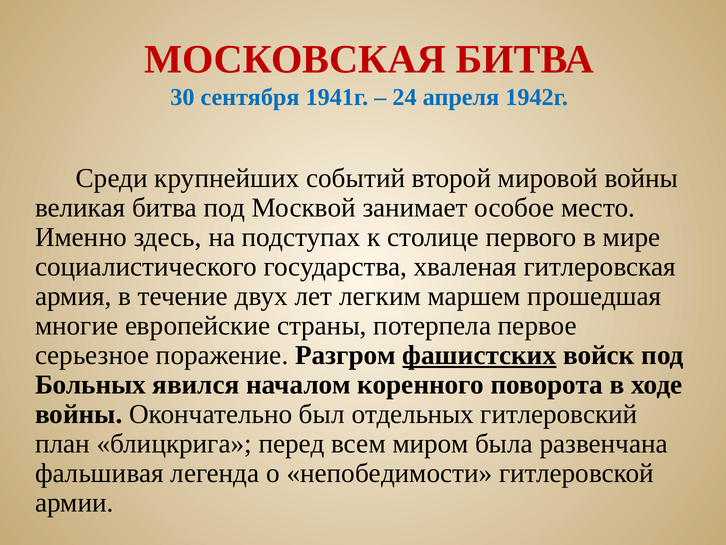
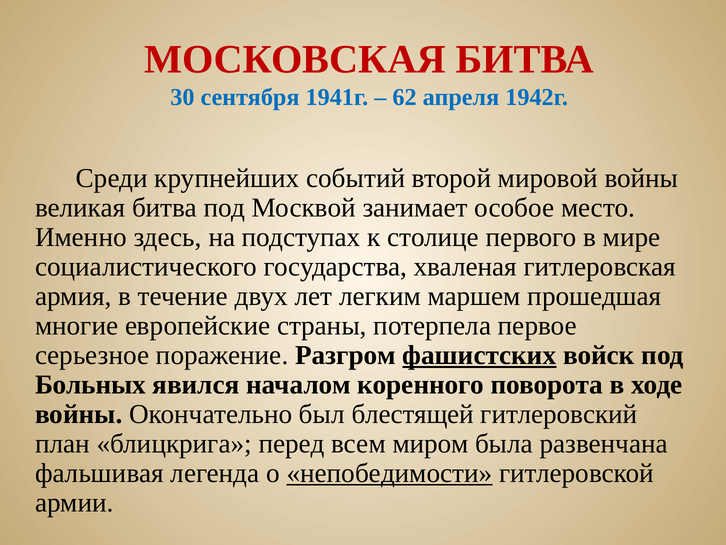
24: 24 -> 62 (405, 97)
отдельных: отдельных -> блестящей (413, 414)
непобедимости underline: none -> present (390, 473)
